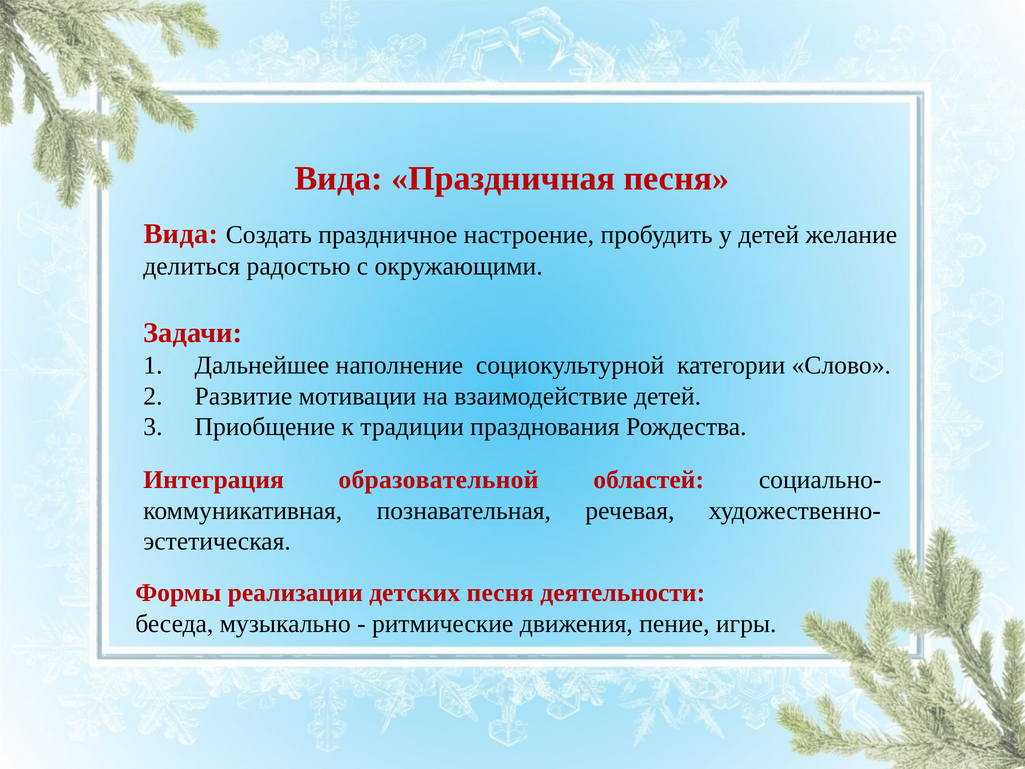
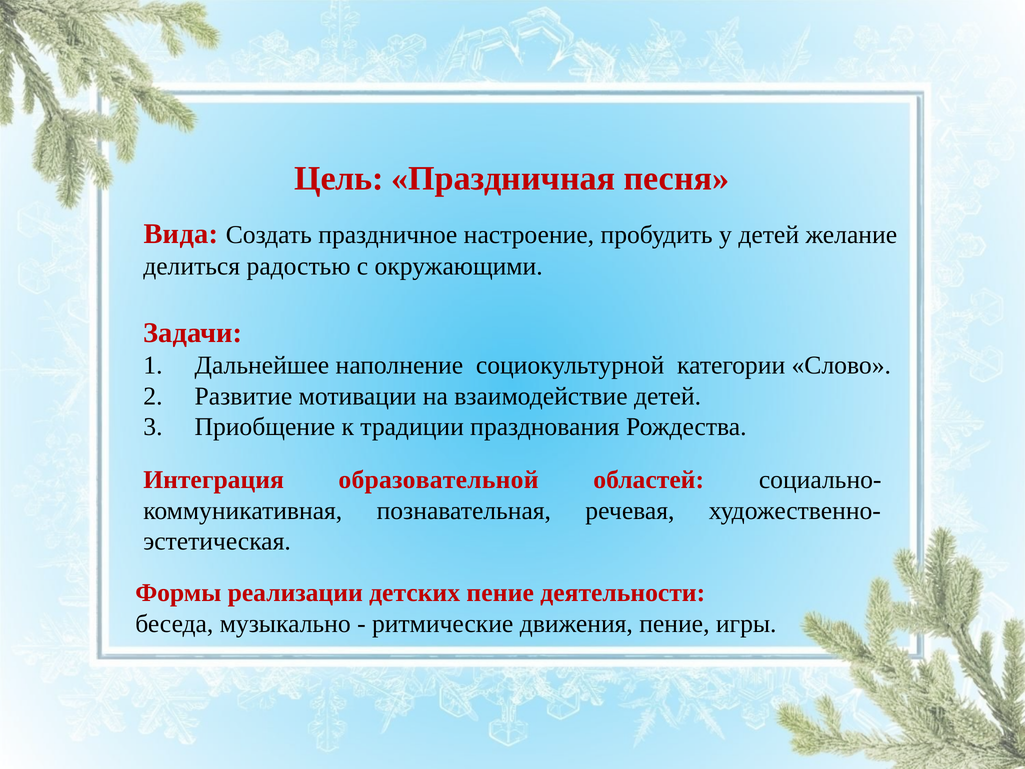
Вида: Вида -> Цель (339, 178)
детских песня: песня -> пение (500, 593)
